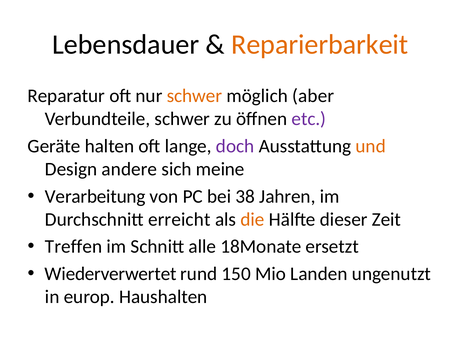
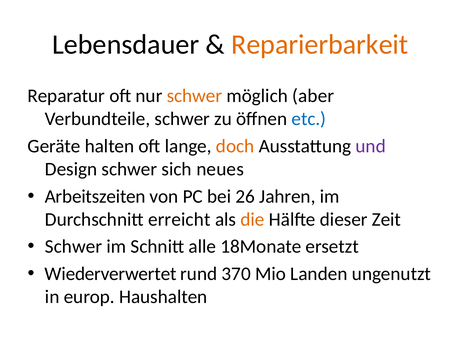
etc colour: purple -> blue (309, 119)
doch colour: purple -> orange (235, 146)
und colour: orange -> purple (371, 146)
Design andere: andere -> schwer (129, 169)
meine: meine -> neues (220, 169)
Verarbeitung: Verarbeitung -> Arbeitszeiten (95, 196)
38: 38 -> 26 (245, 196)
Treffen: Treffen -> Schwer (74, 246)
150: 150 -> 370 (236, 274)
